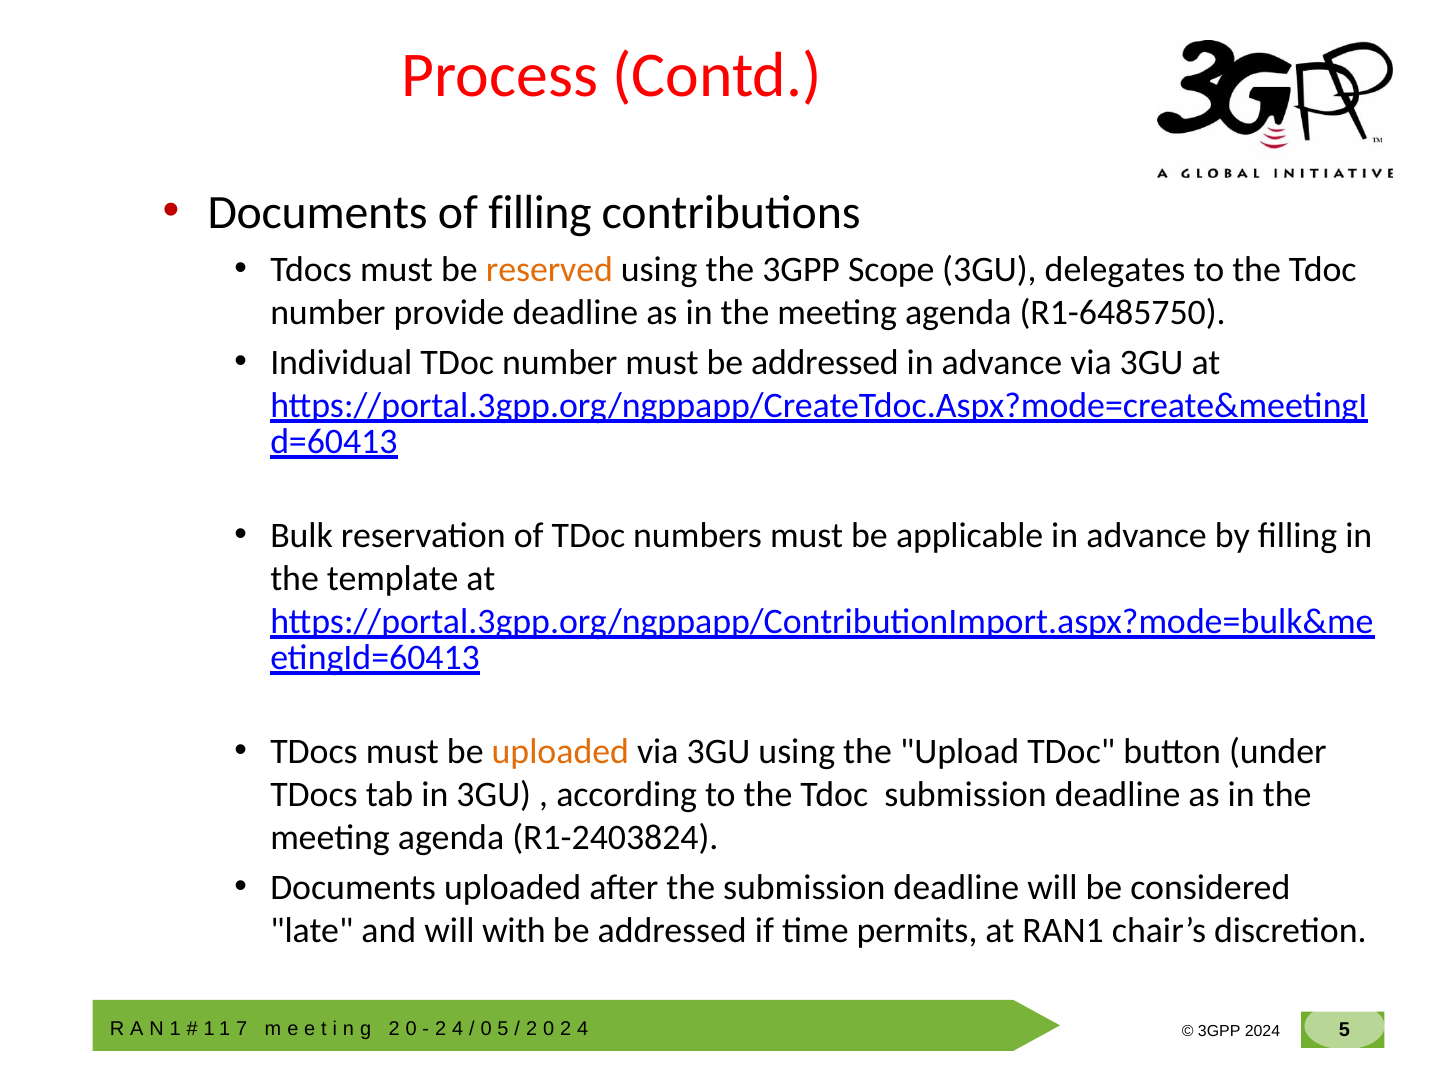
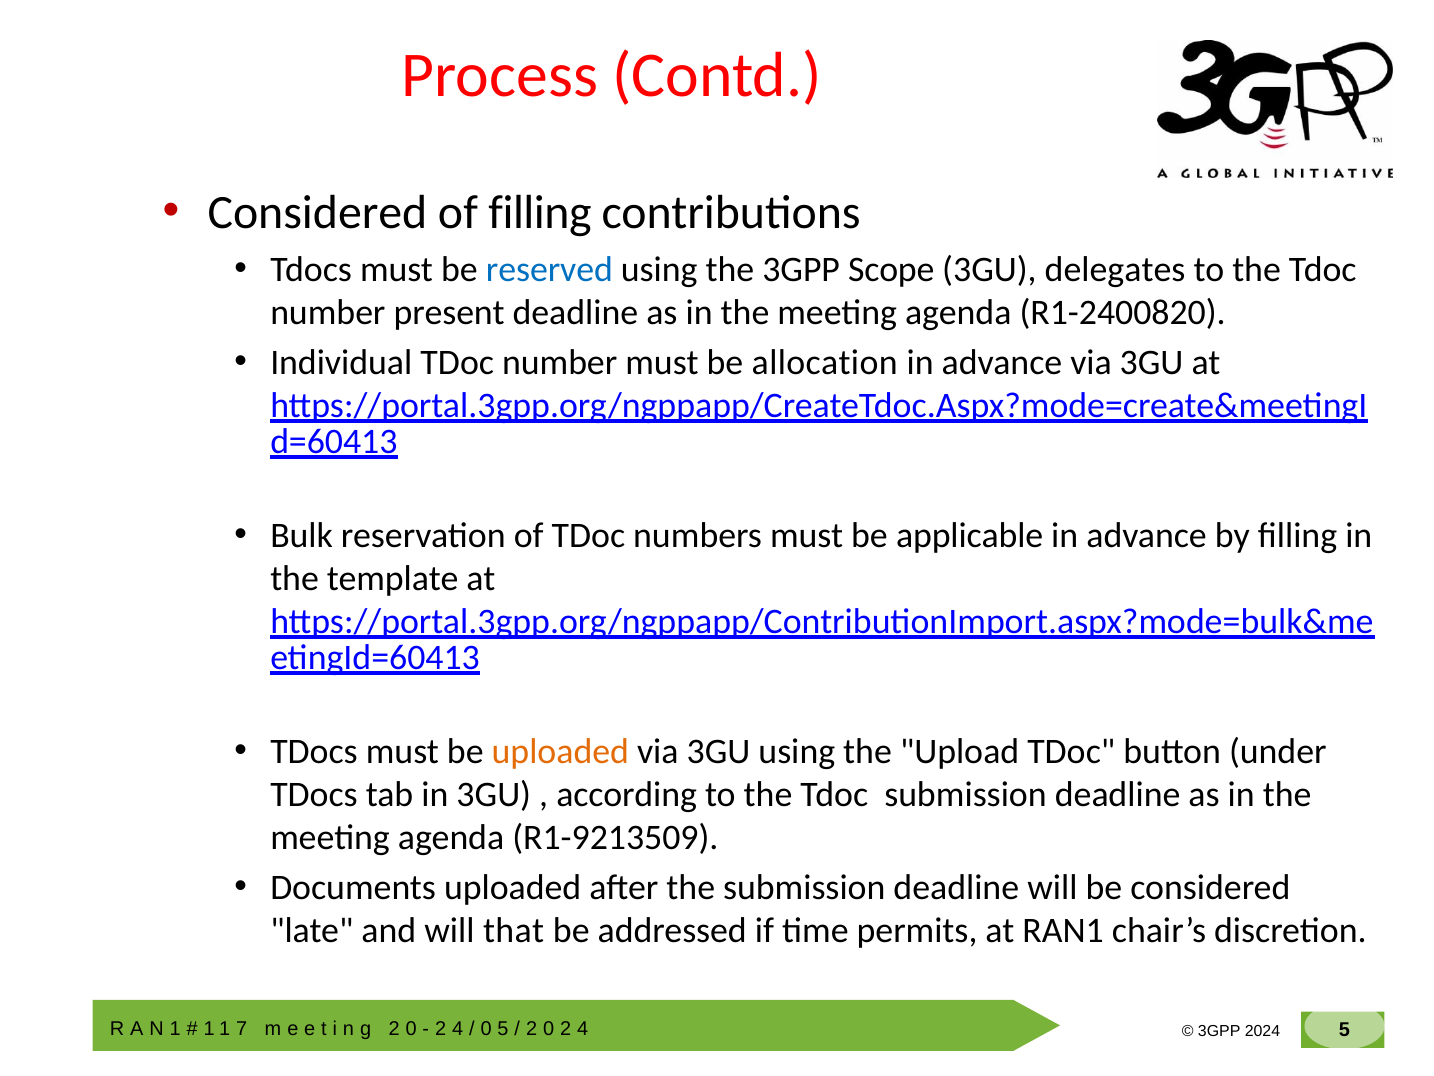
Documents: Documents -> Considered (317, 213)
reserved colour: orange -> blue (549, 269)
provide: provide -> present (449, 312)
R1-6485750: R1-6485750 -> R1-2400820 (1123, 312)
must be addressed: addressed -> allocation (825, 362)
R1-2403824: R1-2403824 -> R1-9213509 (615, 837)
with: with -> that (514, 930)
